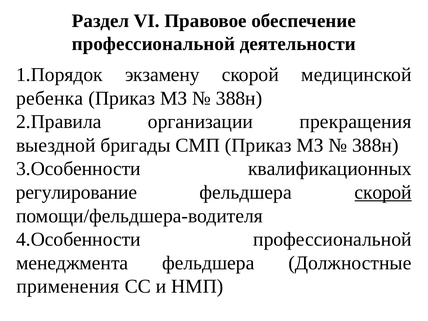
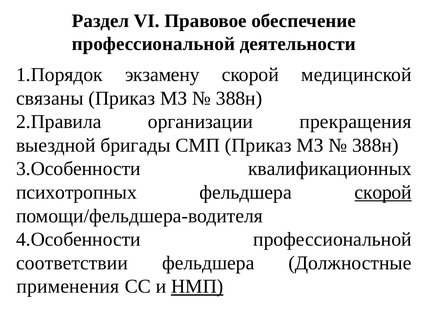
ребенка: ребенка -> связаны (50, 98)
регулирование: регулирование -> психотропных (76, 192)
менеджмента: менеджмента -> соответствии (72, 263)
НМП underline: none -> present (197, 287)
